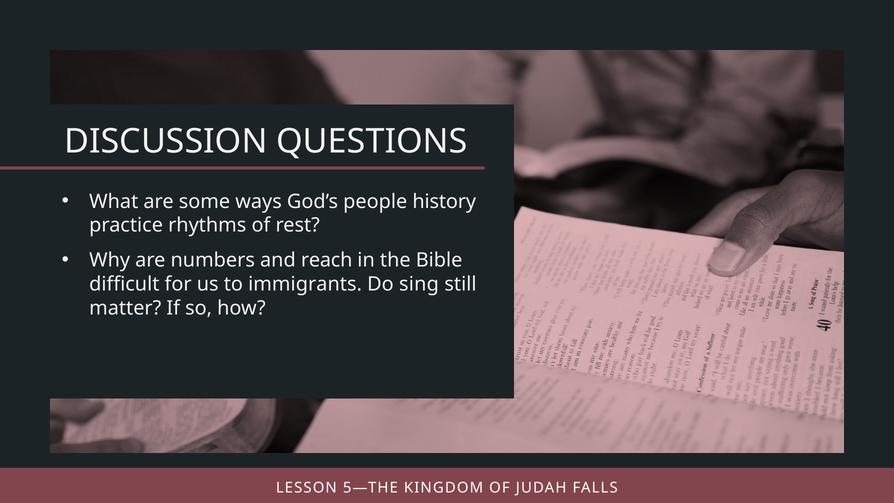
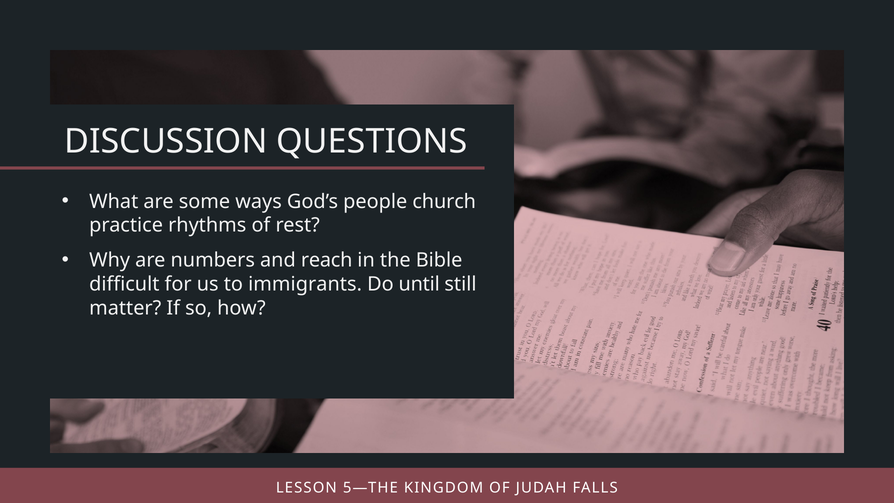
history: history -> church (444, 201)
sing: sing -> until (419, 284)
